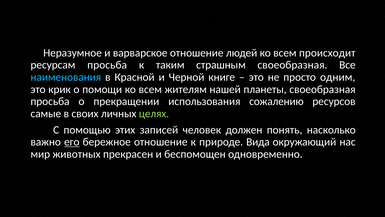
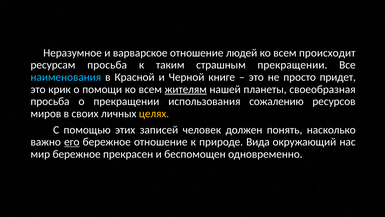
страшным своеобразная: своеобразная -> прекращении (292, 65)
одним: одним -> придет (338, 77)
жителям underline: none -> present (186, 89)
самые: самые -> миров (46, 113)
целях colour: light green -> yellow (154, 113)
мир животных: животных -> бережное (77, 154)
